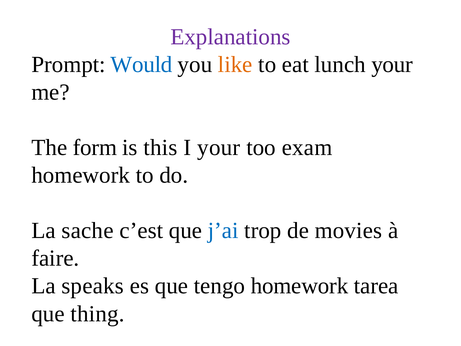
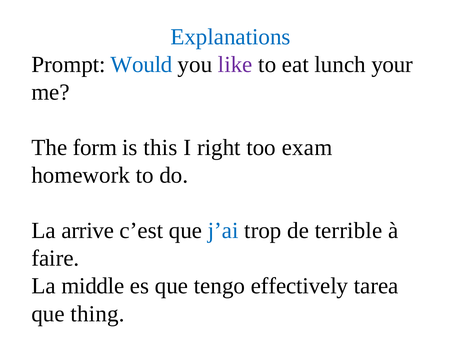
Explanations colour: purple -> blue (230, 37)
like colour: orange -> purple (235, 65)
I your: your -> right (219, 148)
sache: sache -> arrive (88, 231)
movies: movies -> terrible (348, 231)
speaks: speaks -> middle (93, 286)
tengo homework: homework -> effectively (299, 286)
